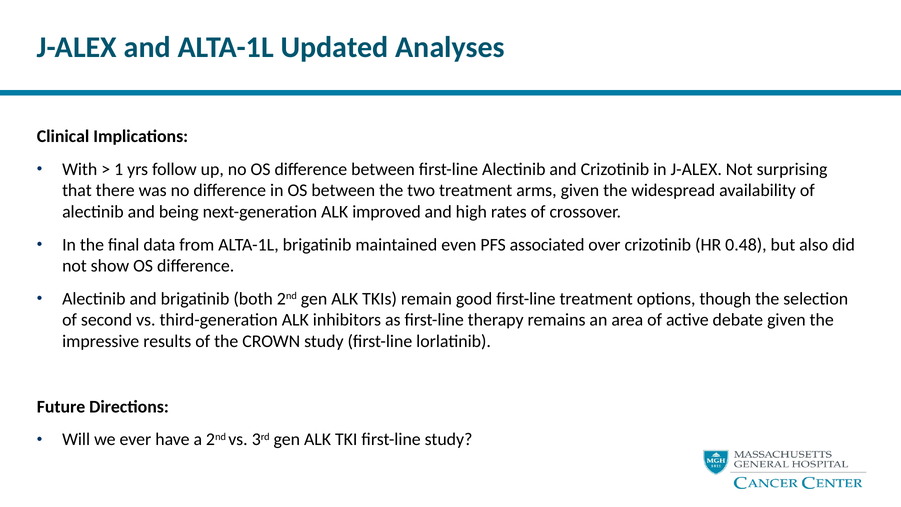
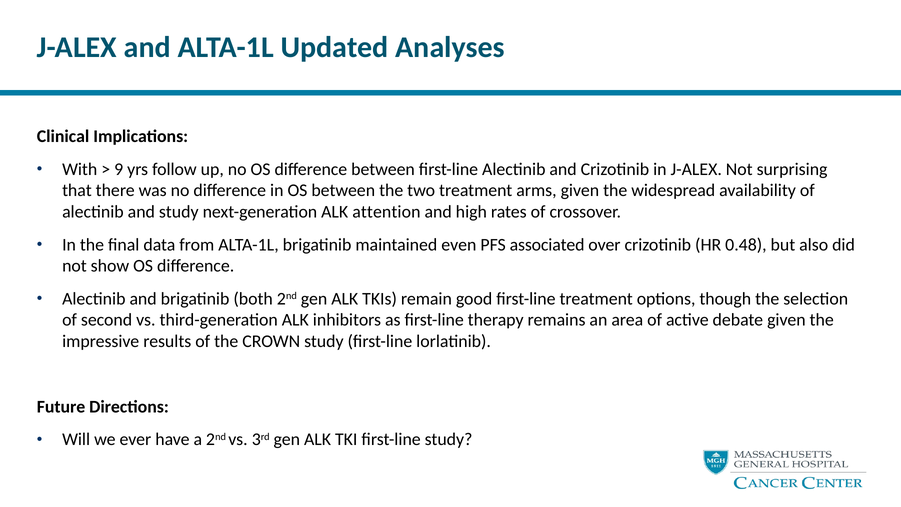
1: 1 -> 9 (119, 169)
and being: being -> study (179, 212)
improved: improved -> attention (386, 212)
